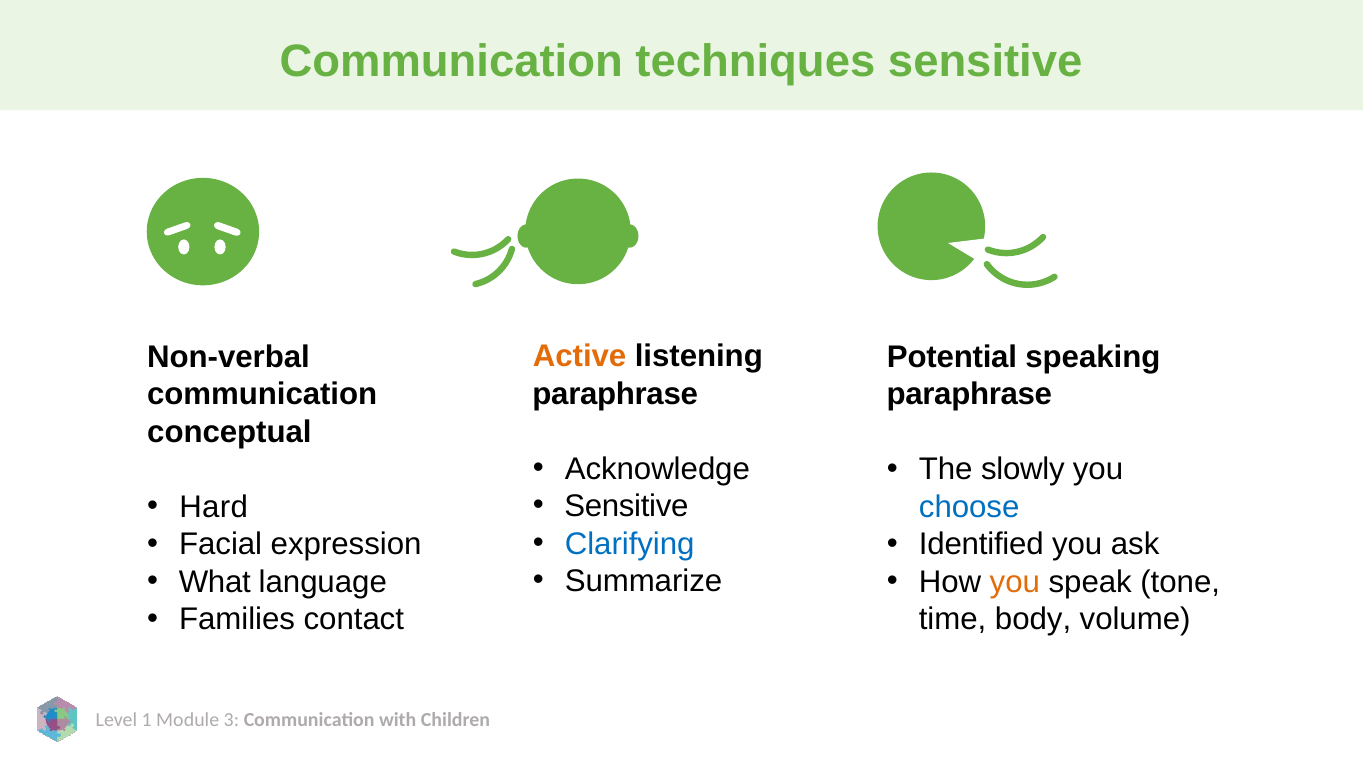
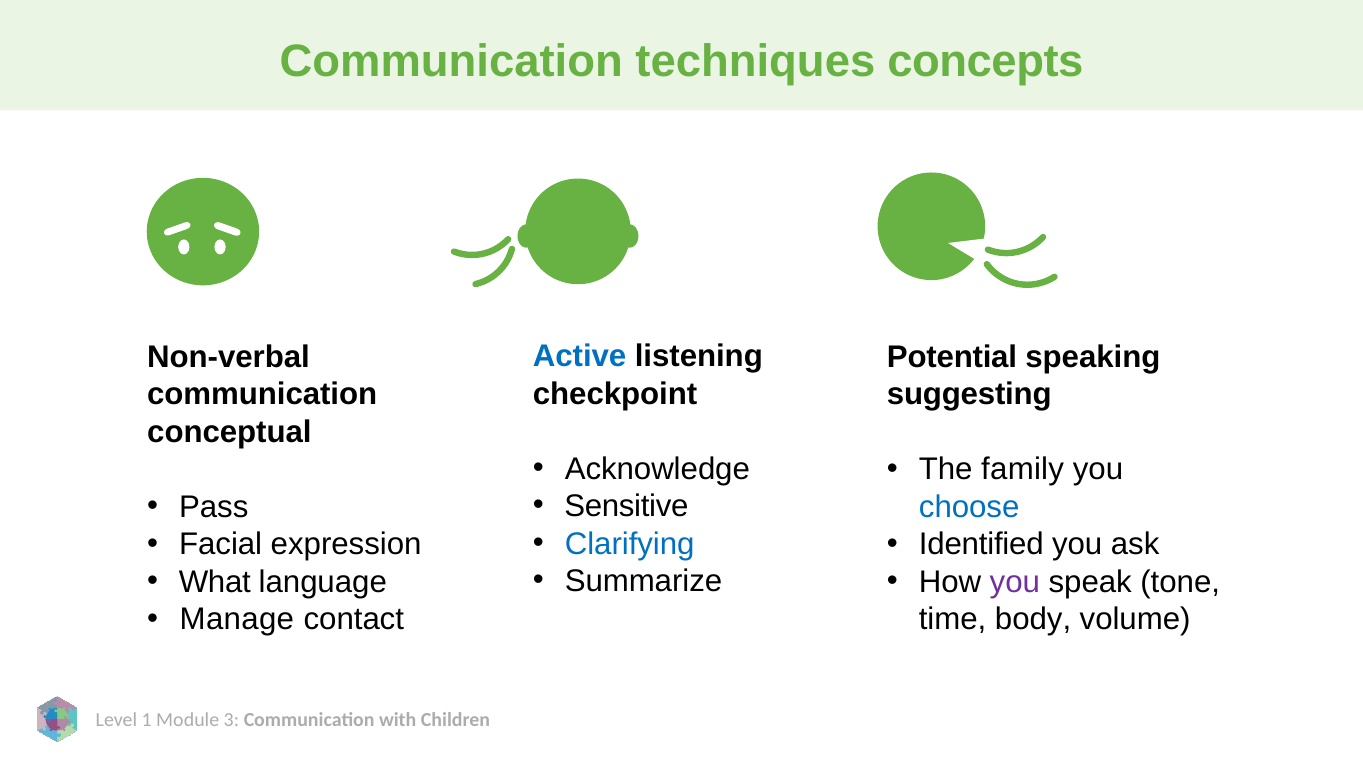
techniques sensitive: sensitive -> concepts (985, 62)
Active colour: orange -> blue (580, 356)
paraphrase: paraphrase -> checkpoint (615, 394)
paraphrase: paraphrase -> suggesting (969, 394)
slowly: slowly -> family (1023, 469)
Hard: Hard -> Pass (214, 507)
you colour: orange -> purple (1015, 582)
Families: Families -> Manage (237, 619)
